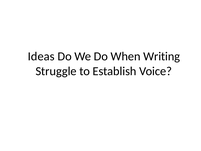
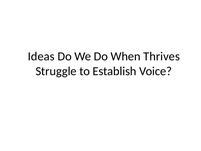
Writing: Writing -> Thrives (162, 56)
